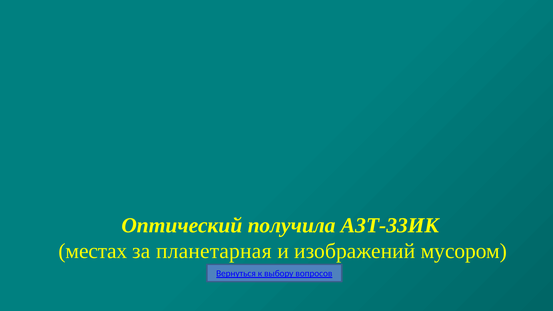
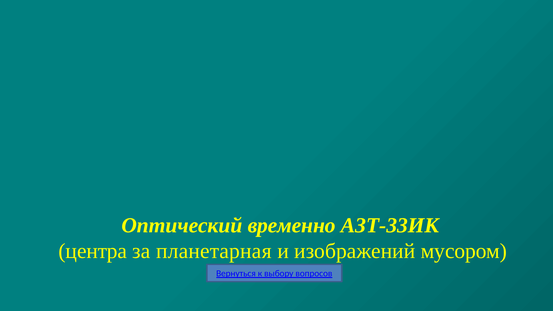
получила: получила -> временно (292, 225)
местах: местах -> центра (93, 251)
